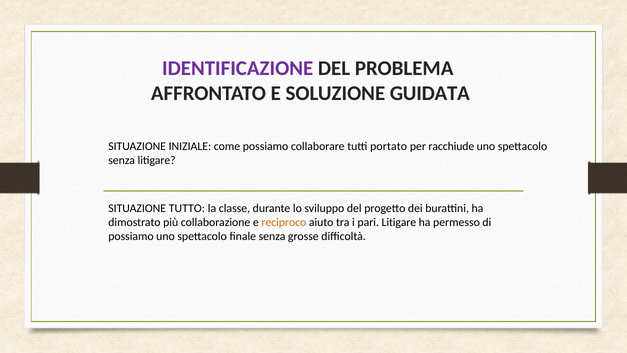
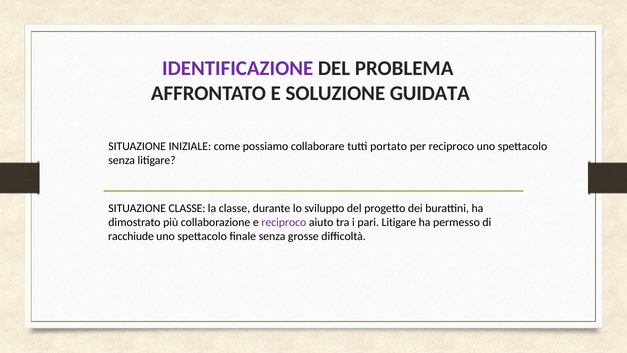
per racchiude: racchiude -> reciproco (451, 146)
SITUAZIONE TUTTO: TUTTO -> CLASSE (187, 208)
reciproco colour: orange -> purple (284, 222)
possiamo: possiamo -> racchiude (131, 236)
